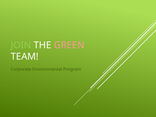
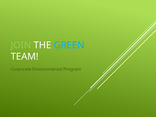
GREEN colour: pink -> light blue (69, 45)
